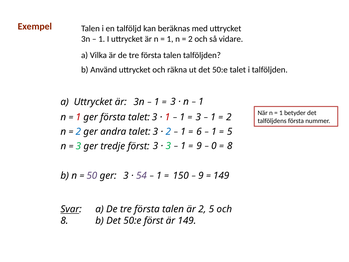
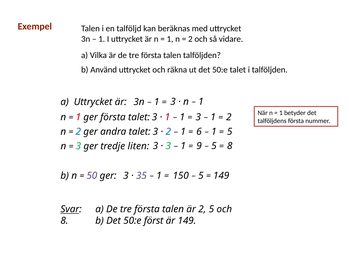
tredje först: först -> liten (138, 146)
0: 0 -> 5 (214, 146)
54: 54 -> 35 (141, 176)
9: 9 -> 5 (201, 176)
